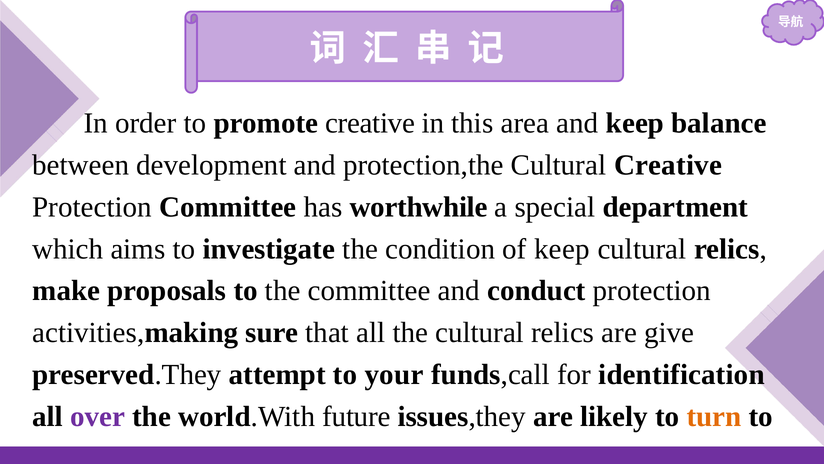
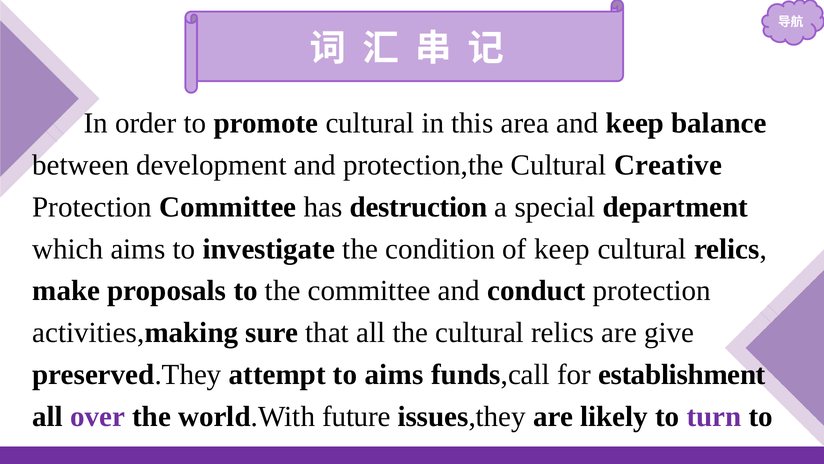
promote creative: creative -> cultural (370, 123)
worthwhile: worthwhile -> destruction (419, 207)
to your: your -> aims (394, 374)
identification: identification -> establishment (682, 374)
turn colour: orange -> purple (714, 416)
